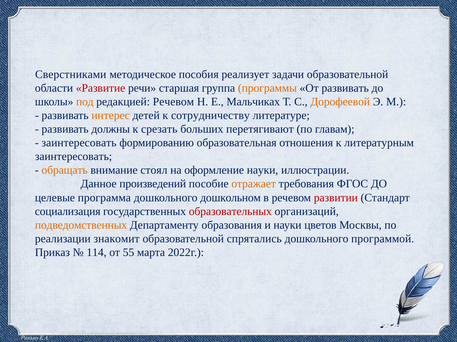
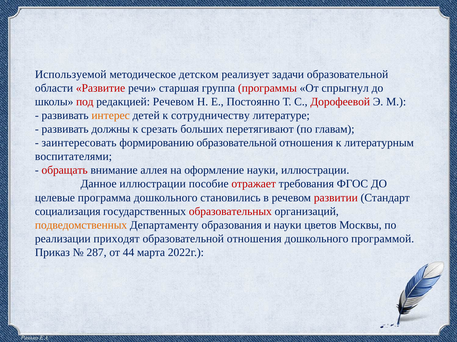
Сверстниками: Сверстниками -> Используемой (71, 75)
пособия: пособия -> детском (199, 75)
программы colour: orange -> red (267, 88)
От развивать: развивать -> спрыгнул (345, 88)
под colour: orange -> red (85, 102)
Мальчиках: Мальчиках -> Постоянно (253, 102)
Дорофеевой colour: orange -> red (340, 102)
формированию образовательная: образовательная -> образовательной (237, 143)
заинтересовать: заинтересовать -> воспитателями (73, 157)
обращать colour: orange -> red (65, 171)
стоял: стоял -> аллея (154, 171)
Данное произведений: произведений -> иллюстрации (153, 184)
отражает colour: orange -> red (254, 184)
дошкольном: дошкольном -> становились (231, 198)
знакомит: знакомит -> приходят (117, 239)
спрятались: спрятались -> отношения (254, 239)
114: 114 -> 287 (97, 253)
55: 55 -> 44 (129, 253)
